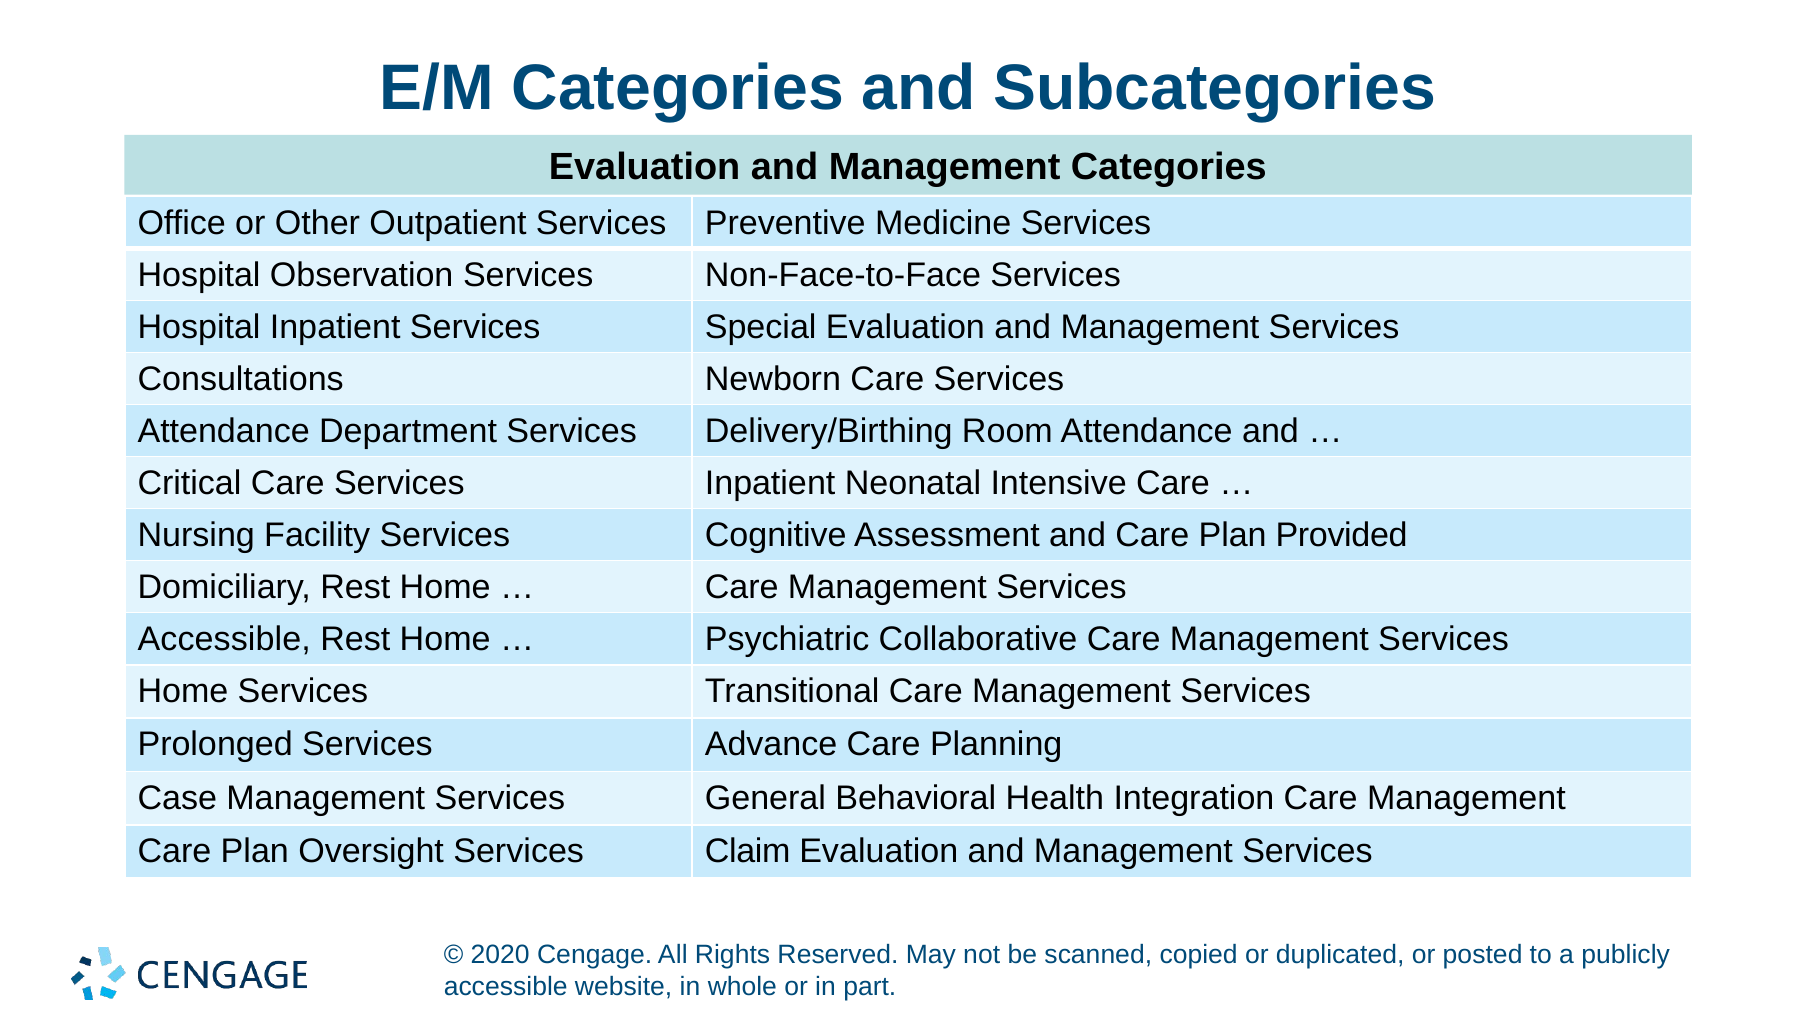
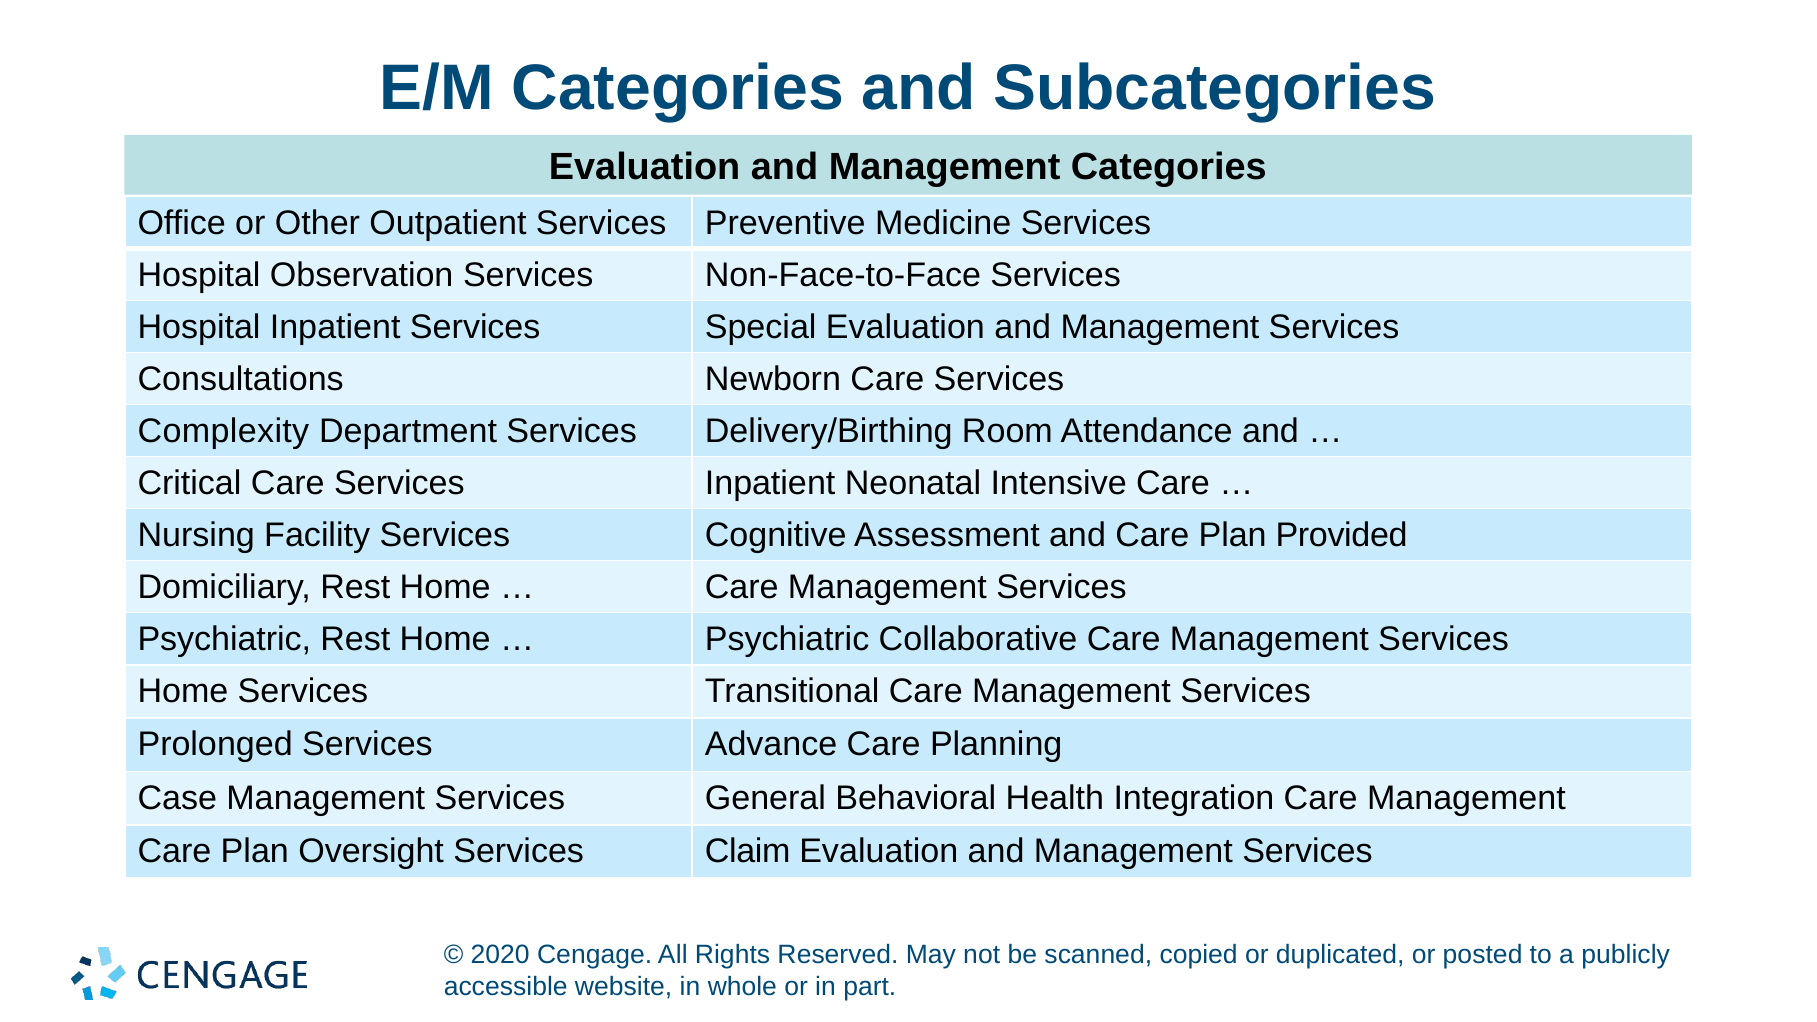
Attendance: Attendance -> Complexity (223, 431)
Accessible: Accessible -> Psychiatric (224, 639)
